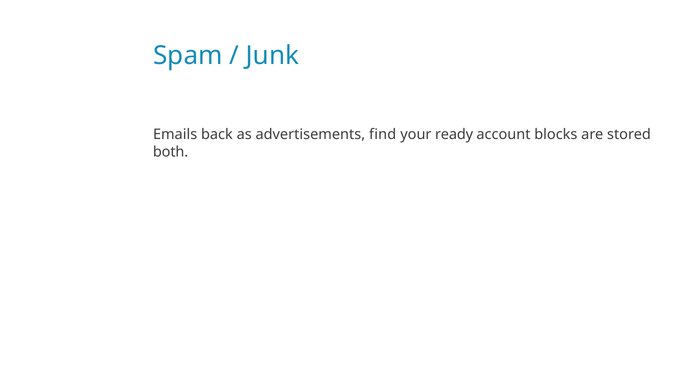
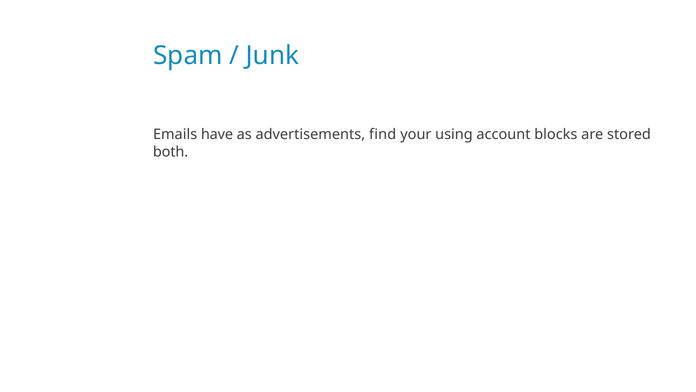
back: back -> have (217, 134)
ready: ready -> using (454, 134)
